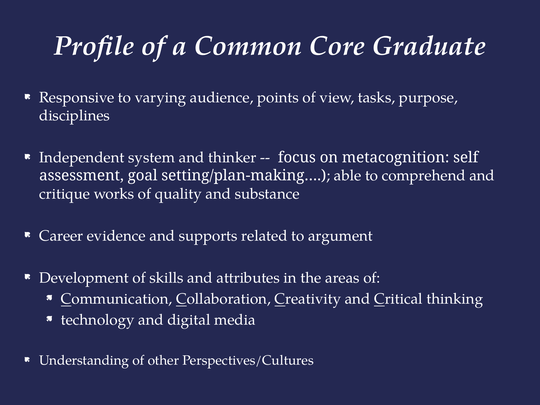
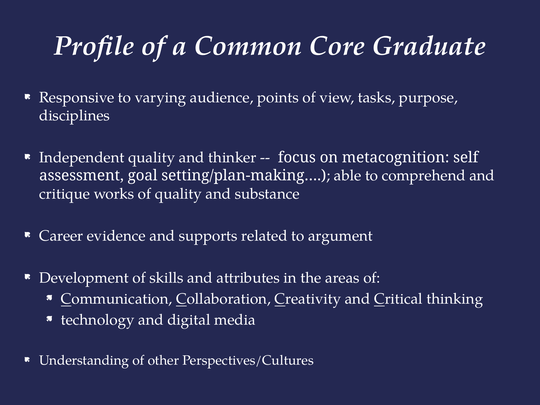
Independent system: system -> quality (152, 158)
